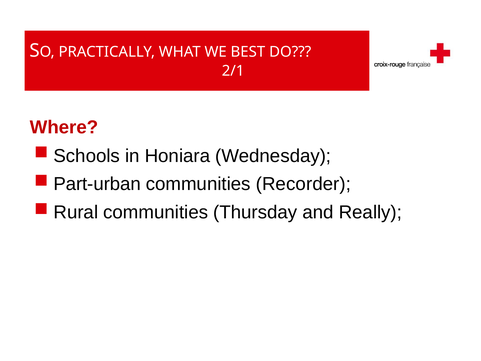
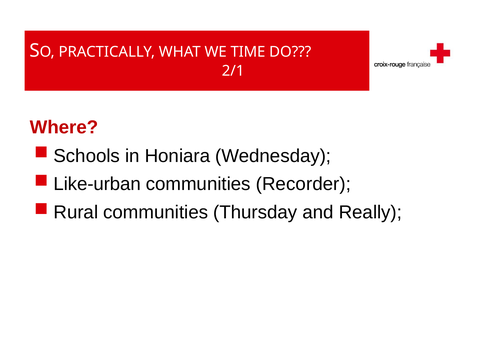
BEST: BEST -> TIME (248, 52)
Part-urban: Part-urban -> Like-urban (97, 184)
